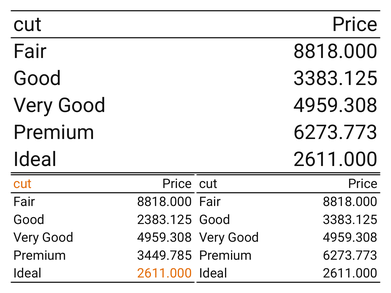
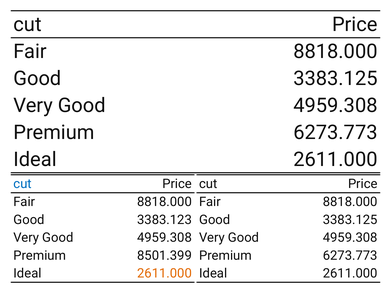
cut colour: orange -> blue (23, 184)
2383.125: 2383.125 -> 3383.123 (164, 220)
3449.785: 3449.785 -> 8501.399 (164, 256)
